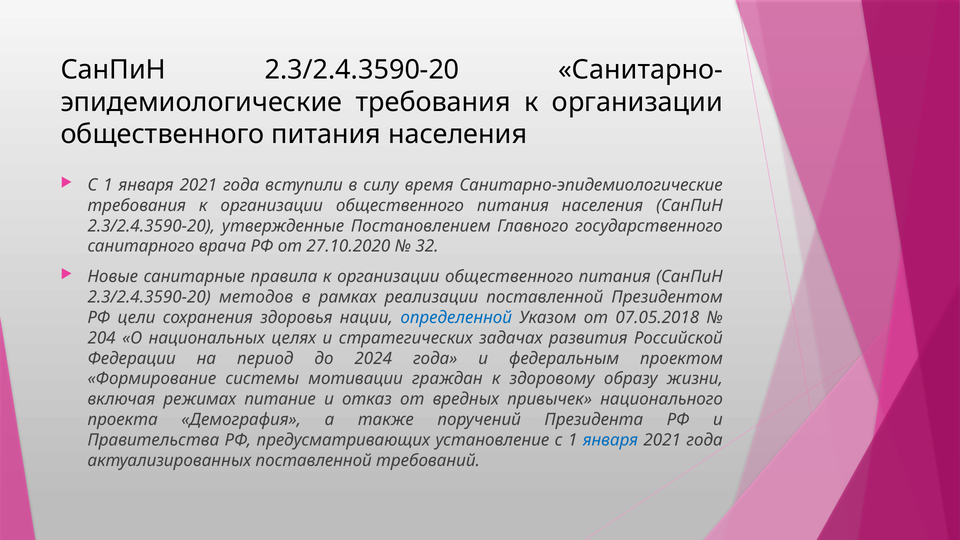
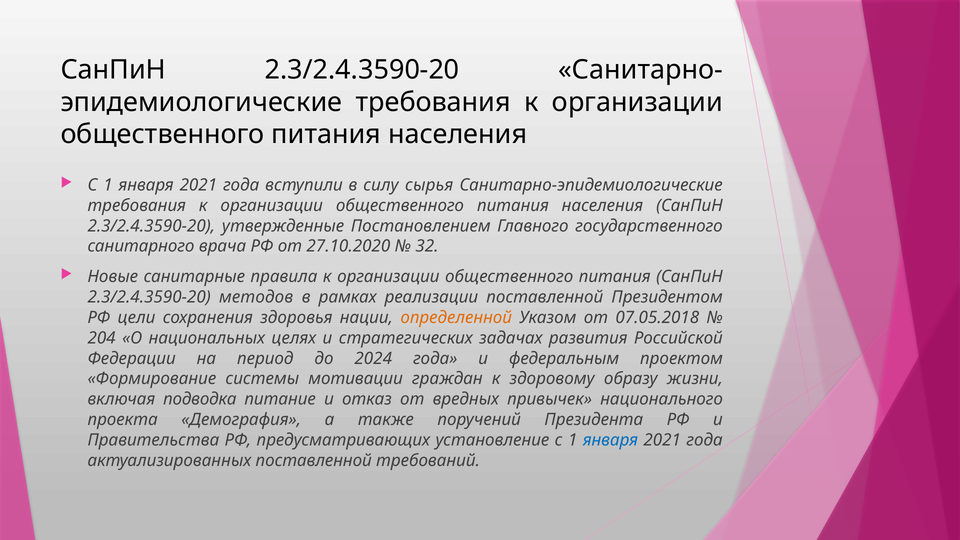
время: время -> сырья (429, 185)
определенной colour: blue -> orange (456, 318)
режимах: режимах -> подводка (200, 399)
